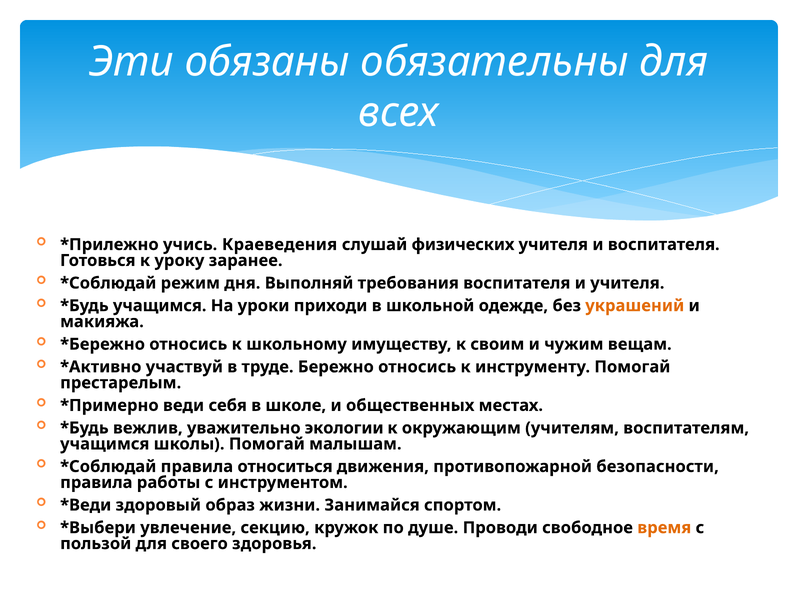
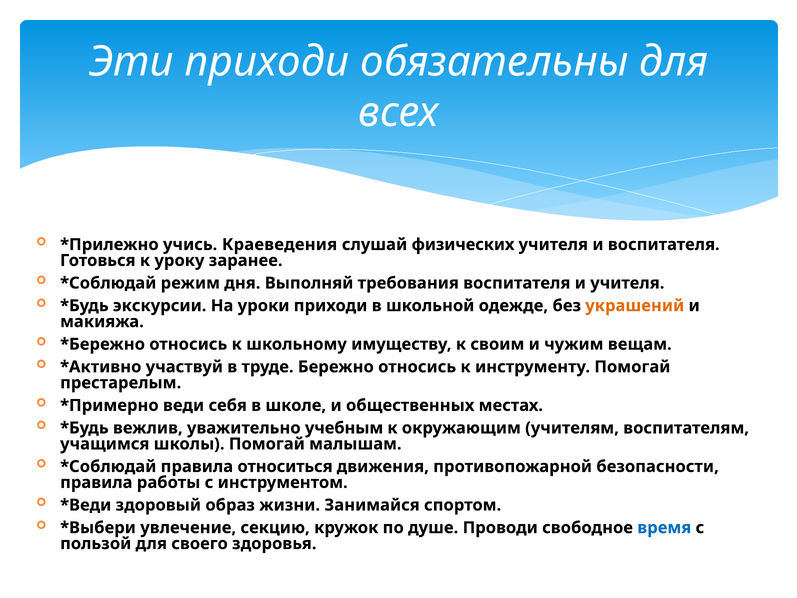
Эти обязаны: обязаны -> приходи (267, 62)
учащимся: учащимся -> экскурсии (160, 306)
экологии: экологии -> учебным (344, 428)
время colour: orange -> blue (664, 527)
